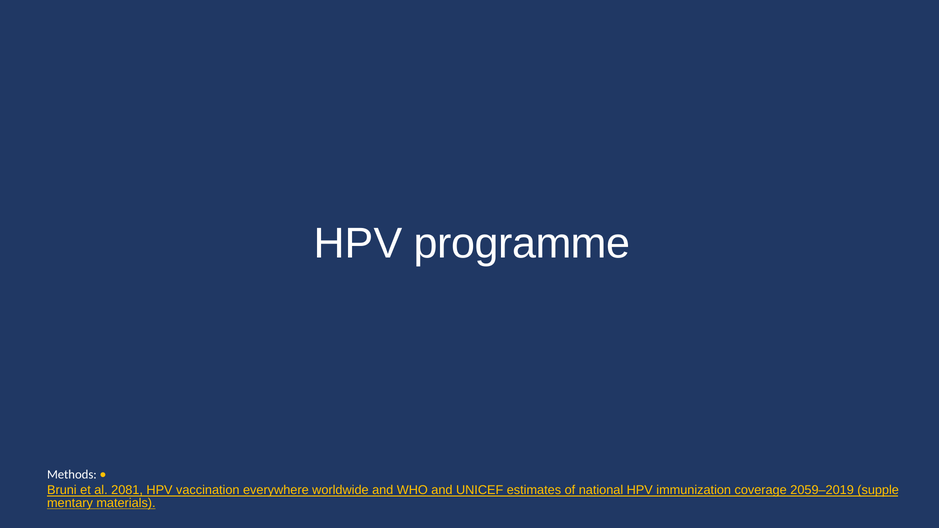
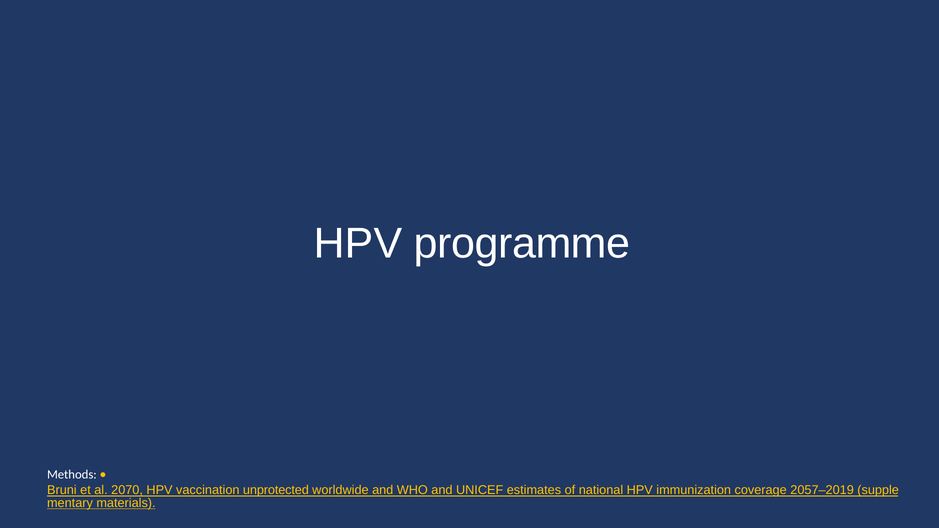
2081: 2081 -> 2070 (127, 490)
everywhere: everywhere -> unprotected (276, 490)
2059–2019: 2059–2019 -> 2057–2019 (822, 490)
